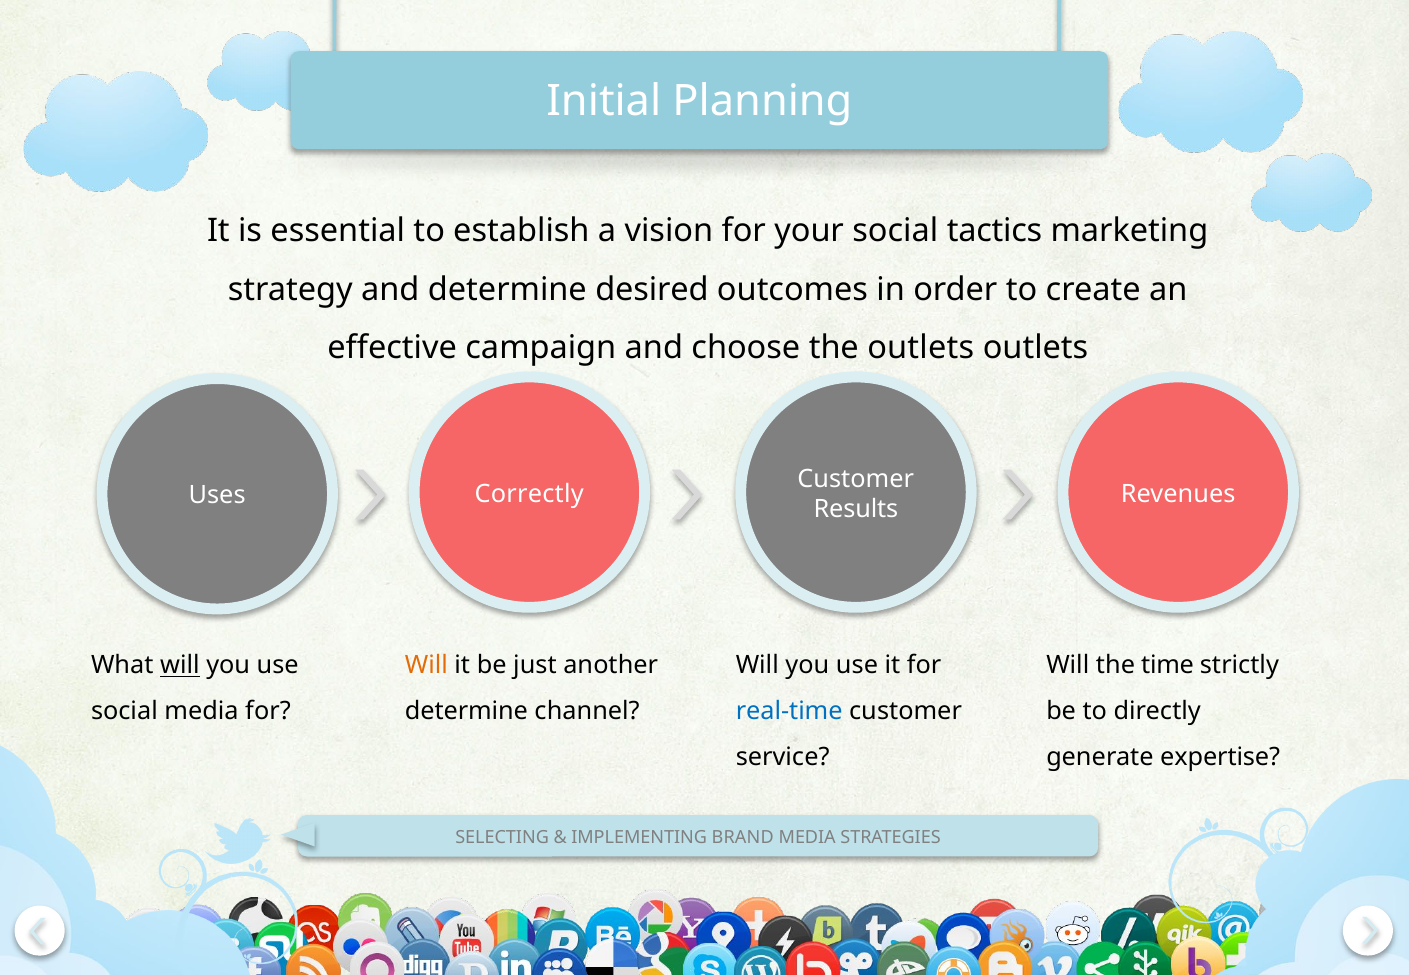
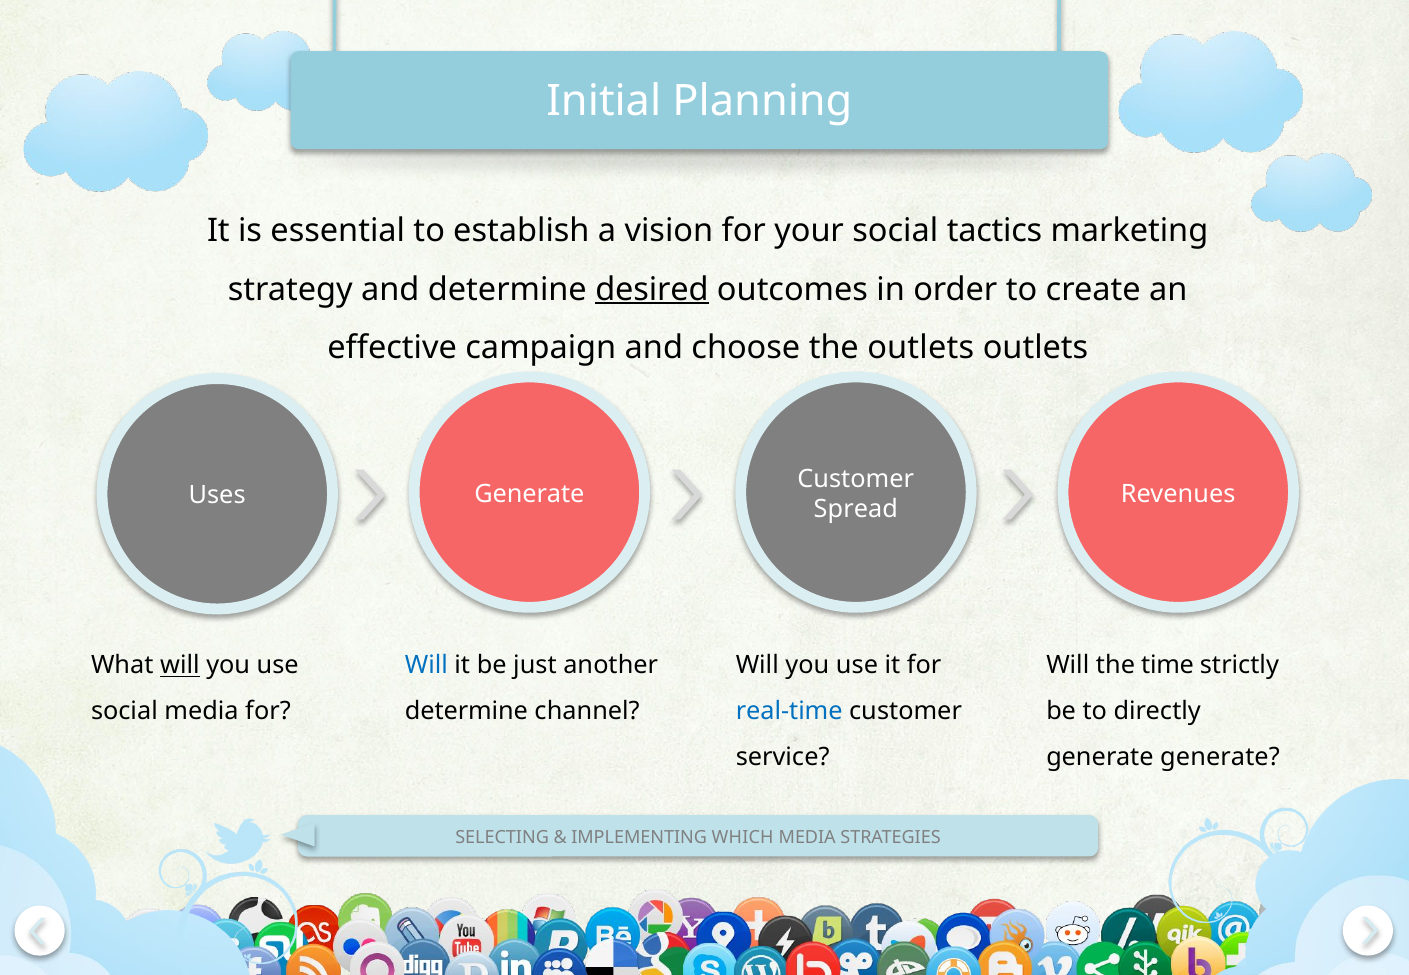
desired underline: none -> present (652, 290)
Correctly: Correctly -> Generate (529, 494)
Results: Results -> Spread (856, 509)
Will colour: orange -> blue (426, 666)
generate expertise: expertise -> generate (1220, 757)
BRAND: BRAND -> WHICH (743, 837)
